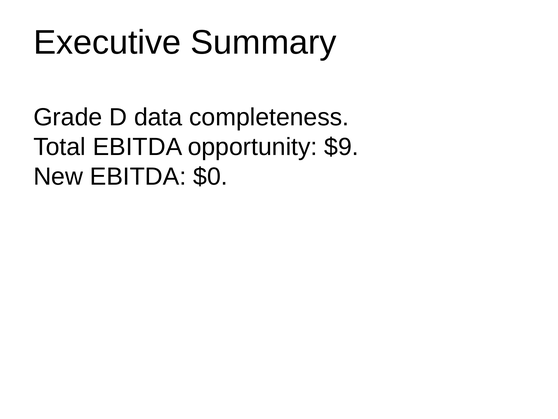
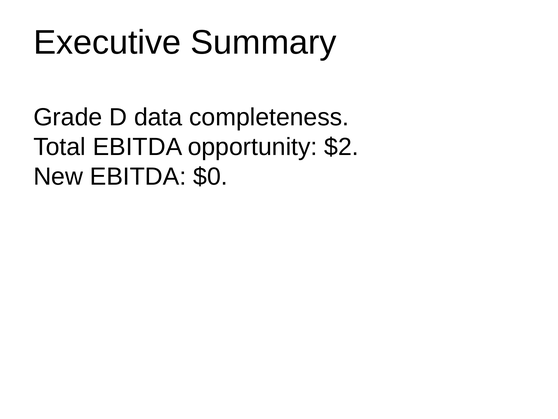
$9: $9 -> $2 (341, 147)
